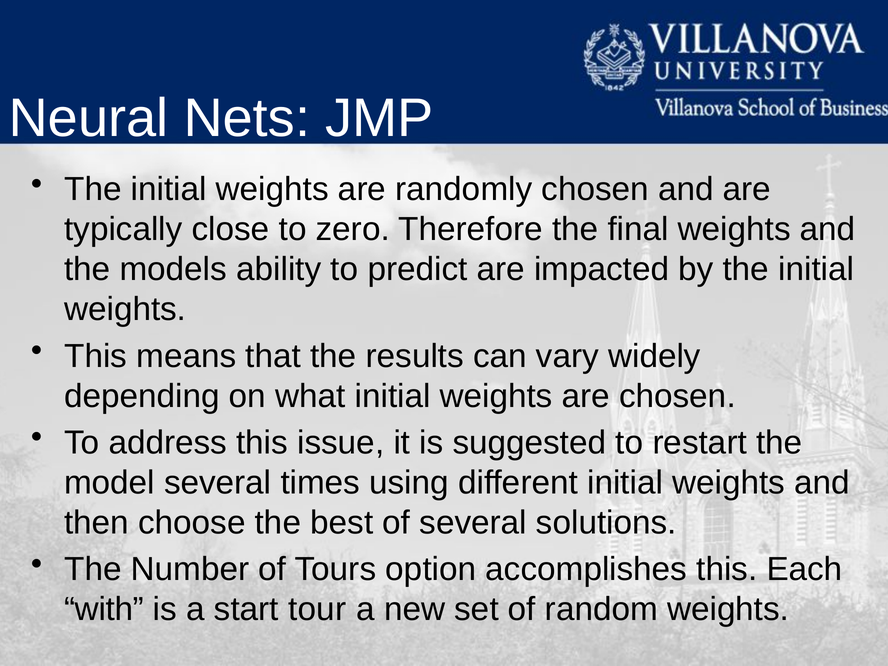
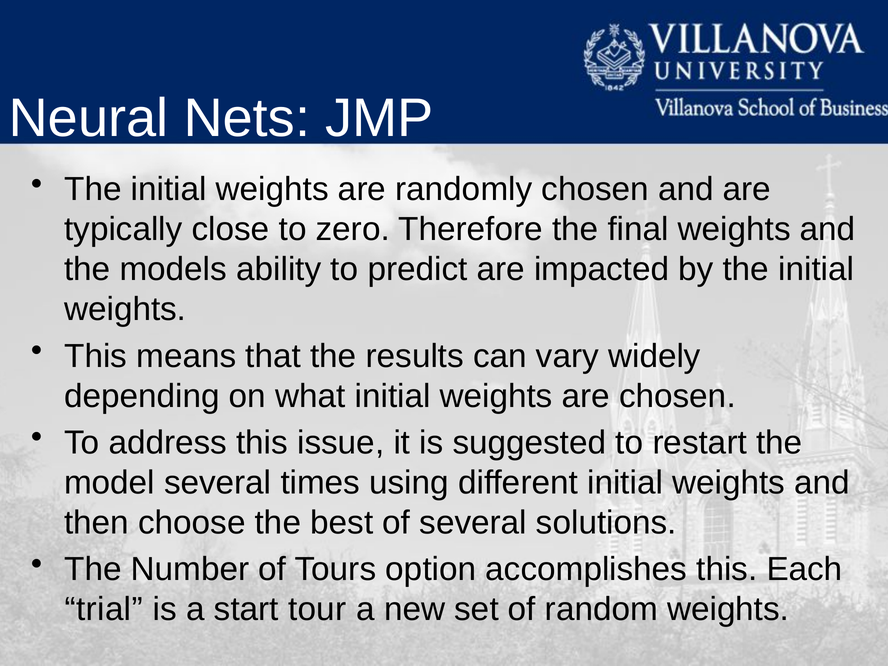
with: with -> trial (104, 609)
